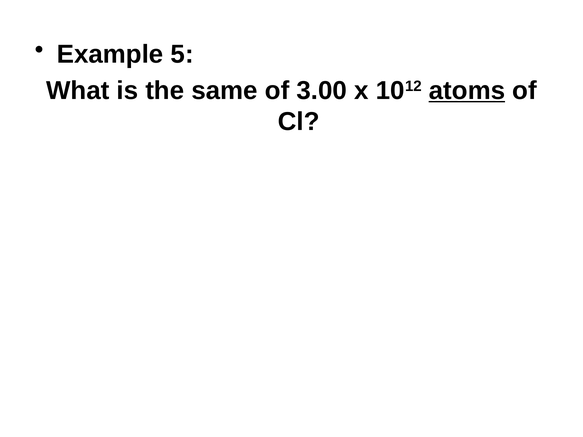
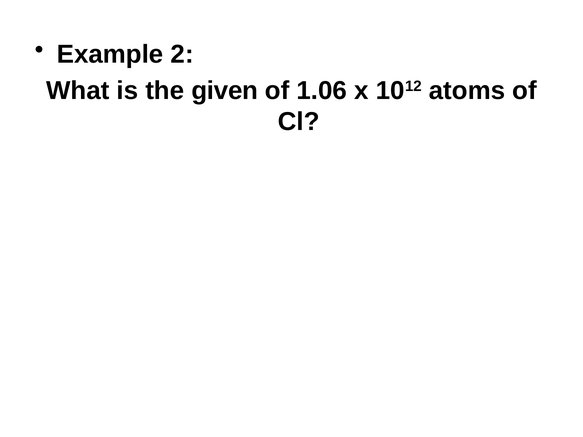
5: 5 -> 2 (182, 54)
same: same -> given (225, 91)
3.00: 3.00 -> 1.06 (322, 91)
atoms underline: present -> none (467, 91)
